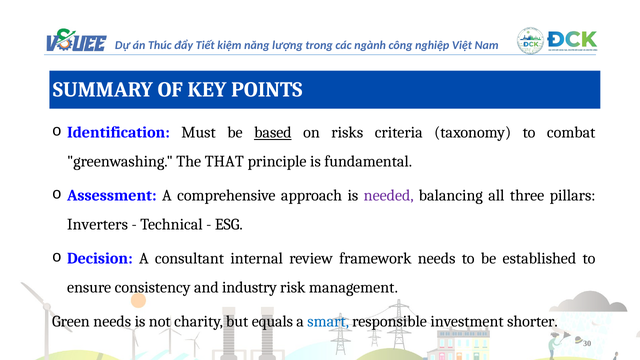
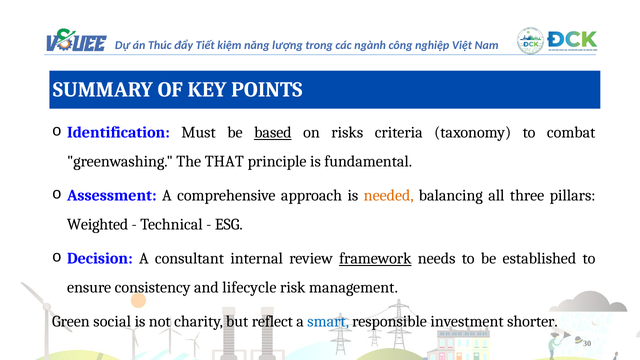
needed colour: purple -> orange (389, 196)
Inverters: Inverters -> Weighted (98, 224)
framework underline: none -> present (375, 259)
industry: industry -> lifecycle (249, 287)
Green needs: needs -> social (112, 321)
equals: equals -> reflect (272, 321)
